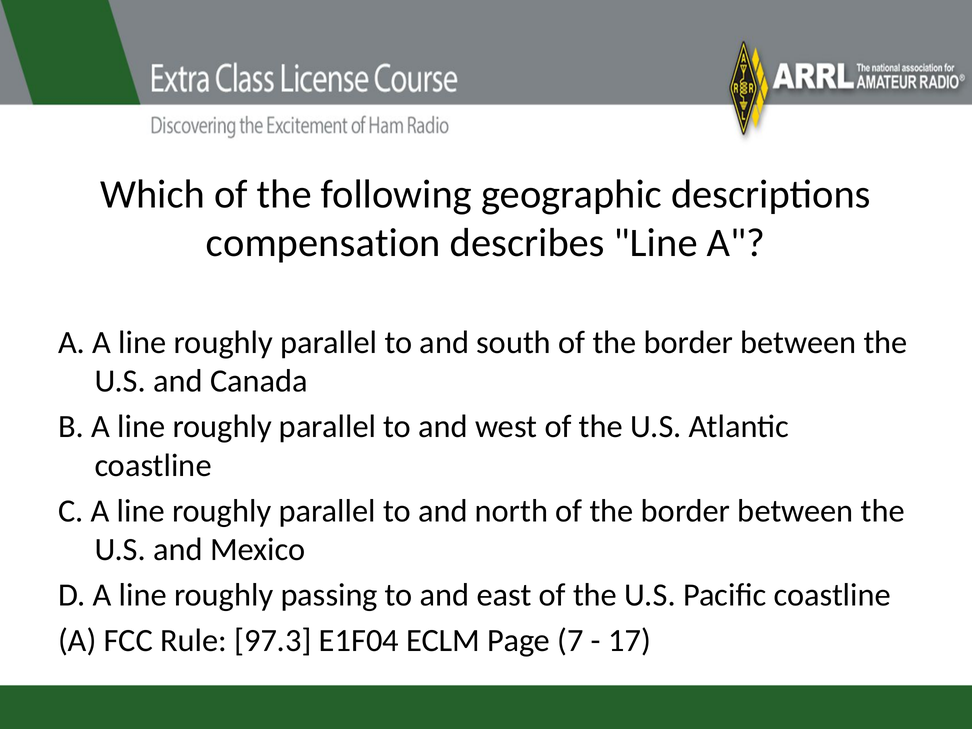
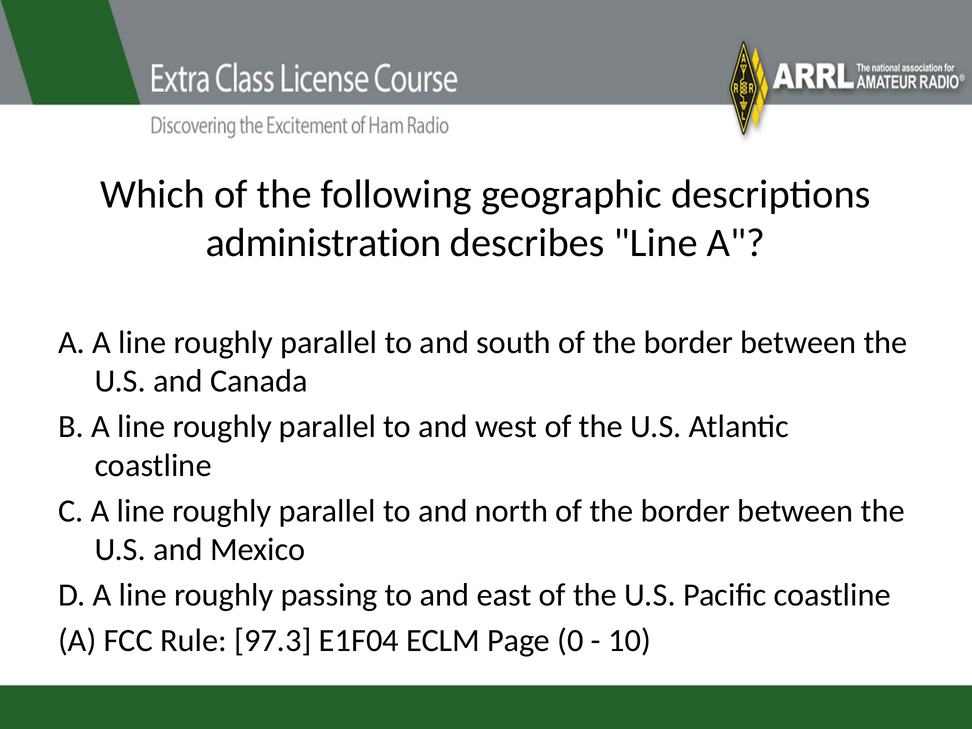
compensation: compensation -> administration (324, 243)
7: 7 -> 0 (571, 640)
17: 17 -> 10 (630, 640)
